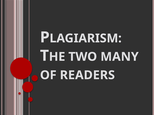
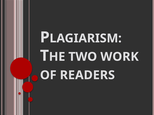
MANY: MANY -> WORK (120, 57)
